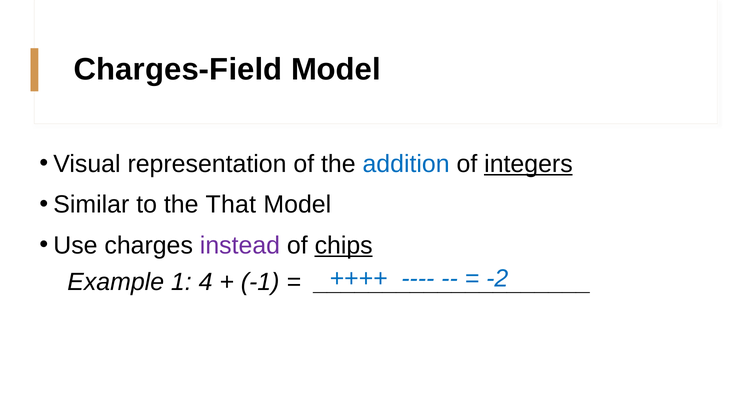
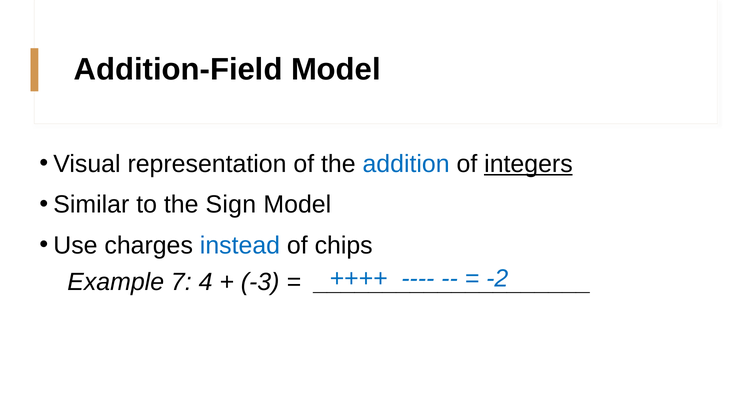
Charges-Field: Charges-Field -> Addition-Field (178, 69)
That: That -> Sign (231, 204)
instead colour: purple -> blue (240, 245)
chips underline: present -> none (344, 245)
1: 1 -> 7 (181, 282)
-1: -1 -> -3 (260, 282)
